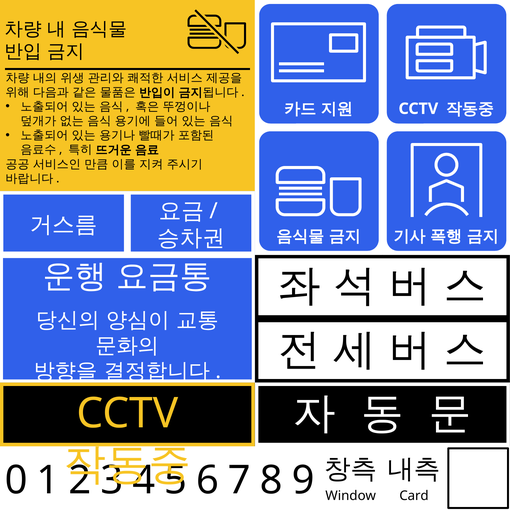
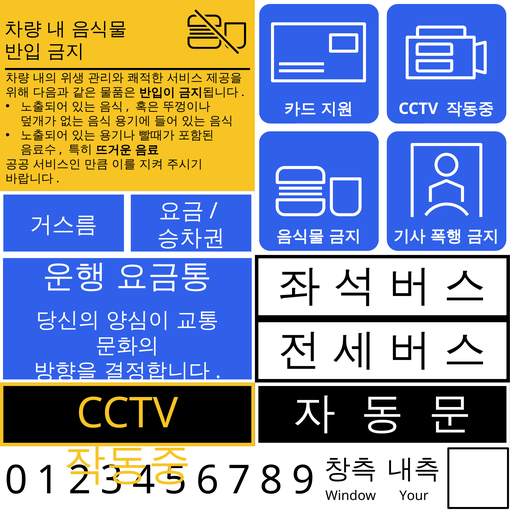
Card: Card -> Your (414, 496)
